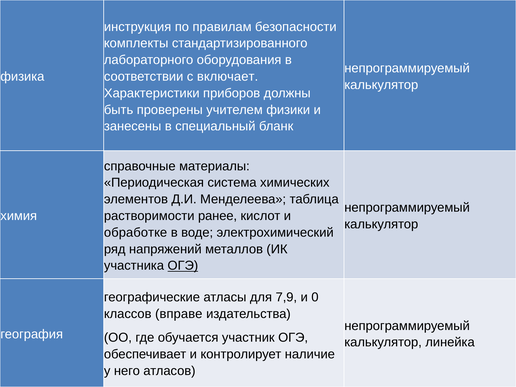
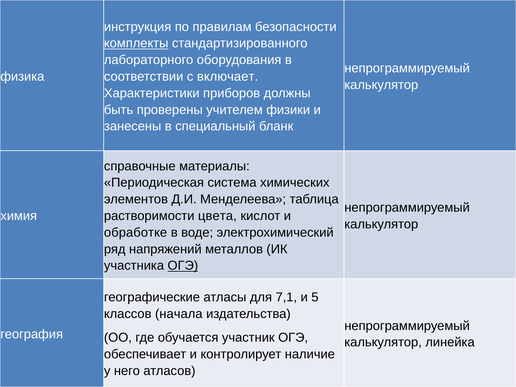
комплекты underline: none -> present (136, 43)
ранее: ранее -> цвета (217, 216)
7,9: 7,9 -> 7,1 (286, 297)
0: 0 -> 5 (315, 297)
вправе: вправе -> начала (179, 314)
